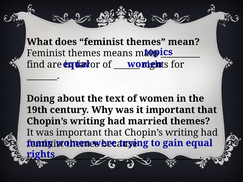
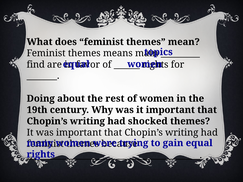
text: text -> rest (115, 99)
married: married -> shocked (148, 121)
